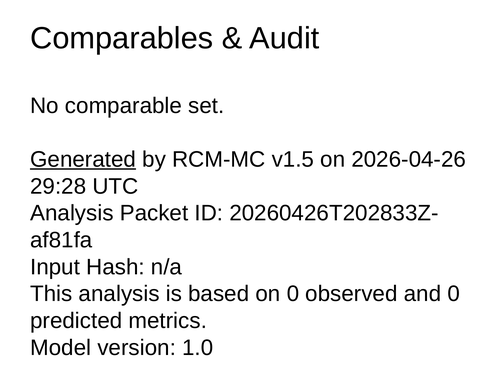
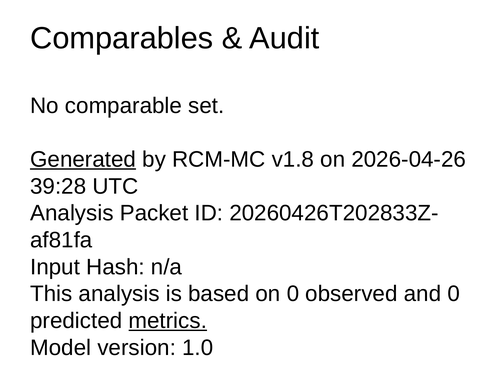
v1.5: v1.5 -> v1.8 (293, 159)
29:28: 29:28 -> 39:28 (58, 186)
metrics underline: none -> present (168, 321)
